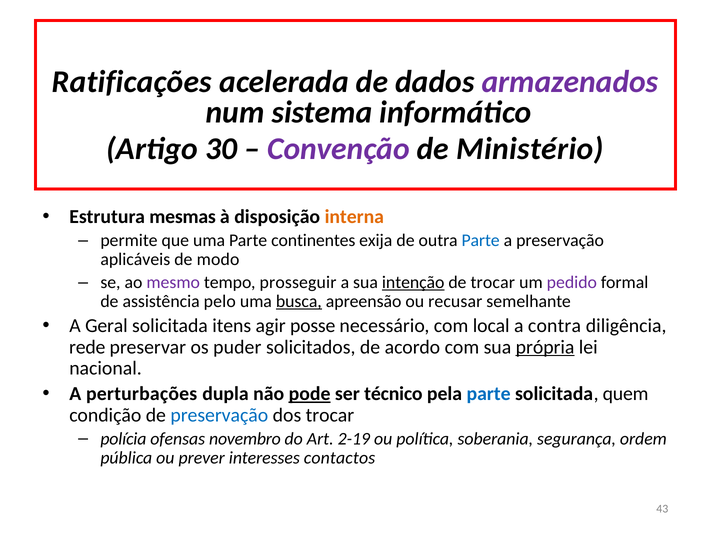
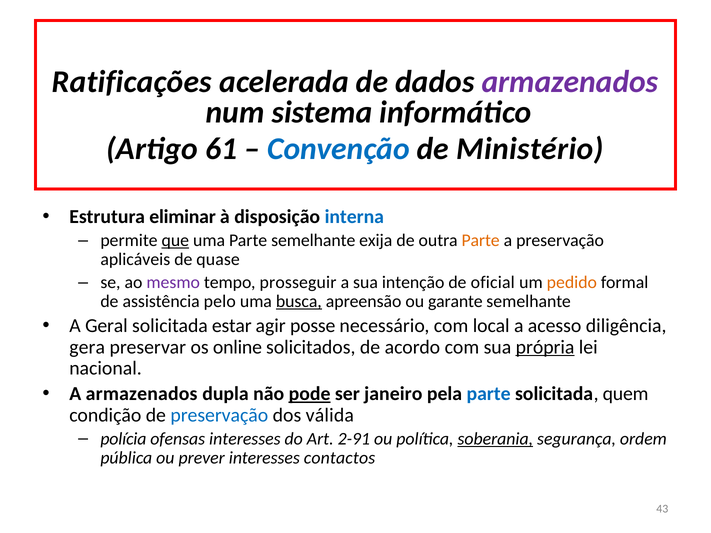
30: 30 -> 61 (221, 149)
Convenção colour: purple -> blue (338, 149)
mesmas: mesmas -> eliminar (183, 217)
interna colour: orange -> blue (354, 217)
que underline: none -> present (175, 241)
Parte continentes: continentes -> semelhante (313, 241)
Parte colour: blue -> orange (481, 241)
modo: modo -> quase (218, 260)
intenção underline: present -> none (413, 283)
de trocar: trocar -> oficial (493, 283)
pedido colour: purple -> orange (572, 283)
recusar: recusar -> garante (455, 302)
itens: itens -> estar (232, 326)
contra: contra -> acesso (555, 326)
rede: rede -> gera (87, 347)
puder: puder -> online (237, 347)
A perturbações: perturbações -> armazenados (142, 394)
técnico: técnico -> janeiro (393, 394)
dos trocar: trocar -> válida (330, 415)
ofensas novembro: novembro -> interesses (245, 439)
2-19: 2-19 -> 2-91 (354, 439)
soberania underline: none -> present (495, 439)
